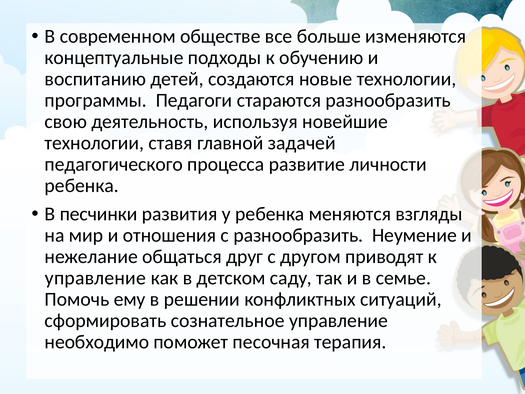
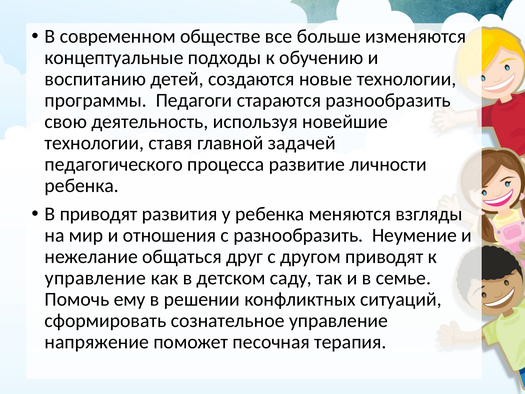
В песчинки: песчинки -> приводят (99, 214)
необходимо: необходимо -> напряжение (97, 342)
